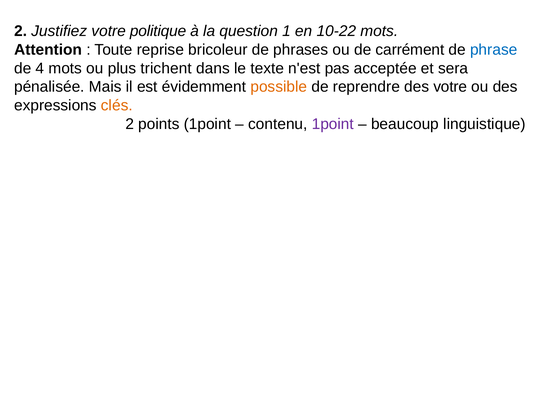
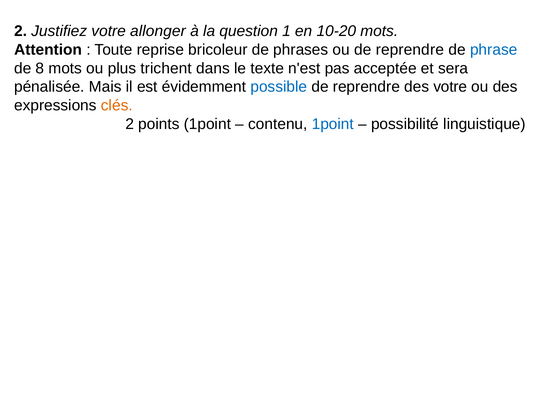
politique: politique -> allonger (158, 31)
10-22: 10-22 -> 10-20 (336, 31)
ou de carrément: carrément -> reprendre (410, 50)
4: 4 -> 8 (40, 68)
possible colour: orange -> blue (279, 87)
1point colour: purple -> blue (333, 124)
beaucoup: beaucoup -> possibilité (405, 124)
